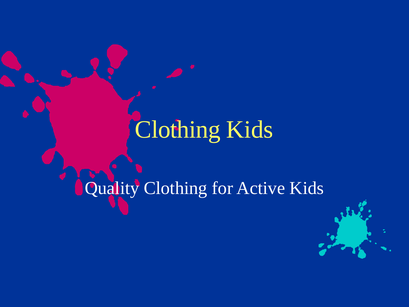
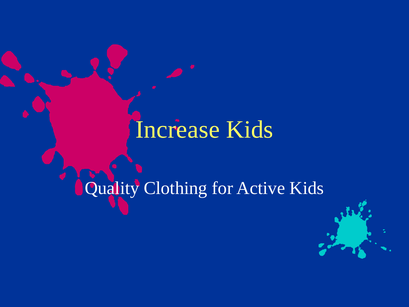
Clothing: Clothing -> Increase (178, 130)
